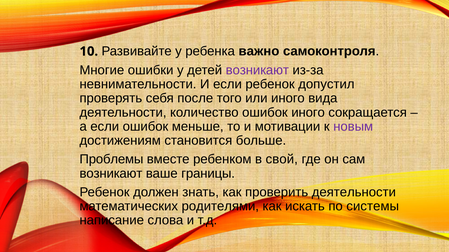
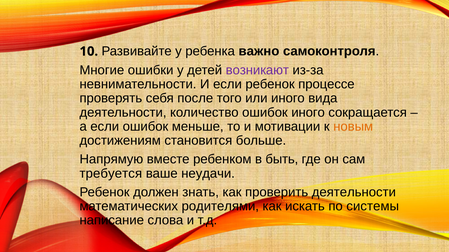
допустил: допустил -> процессе (326, 84)
новым colour: purple -> orange (353, 127)
Проблемы: Проблемы -> Напрямую (111, 160)
свой: свой -> быть (282, 160)
возникают: возникают -> требуется (111, 174)
границы: границы -> неудачи (208, 174)
